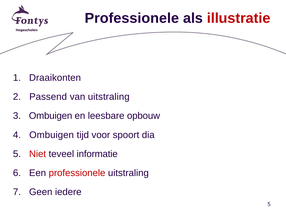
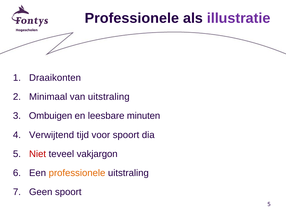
illustratie colour: red -> purple (239, 18)
Passend: Passend -> Minimaal (48, 97)
opbouw: opbouw -> minuten (144, 116)
Ombuigen: Ombuigen -> Verwijtend (52, 135)
informatie: informatie -> vakjargon (97, 154)
professionele colour: red -> orange (77, 173)
Geen iedere: iedere -> spoort (68, 192)
